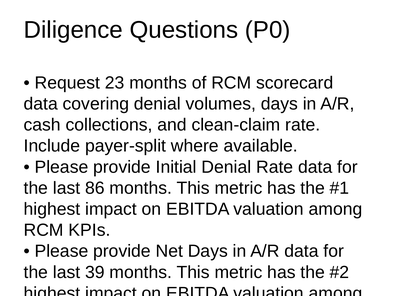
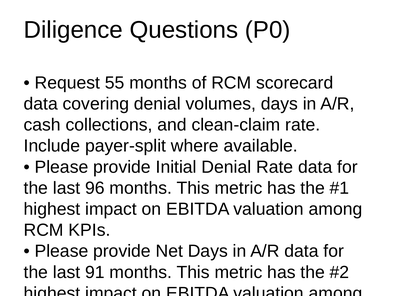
23: 23 -> 55 (115, 83)
86: 86 -> 96 (95, 188)
39: 39 -> 91 (95, 272)
